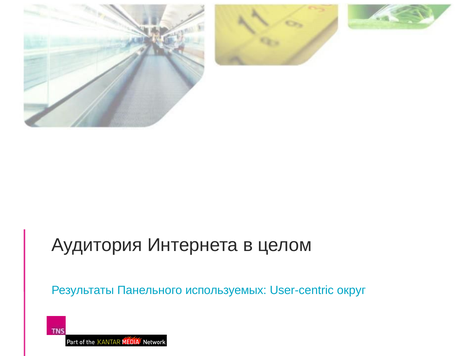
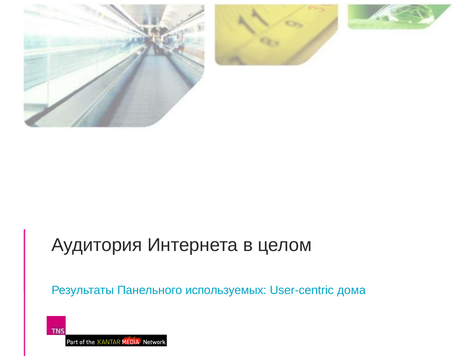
округ: округ -> дома (351, 290)
